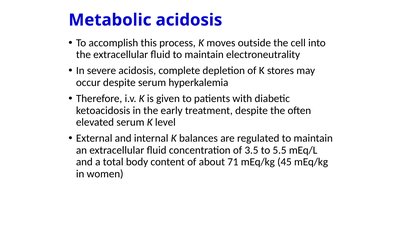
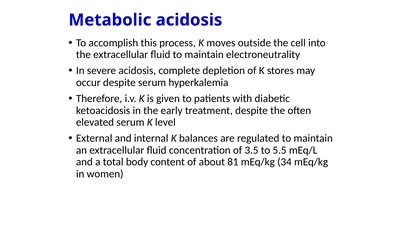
71: 71 -> 81 (233, 162)
45: 45 -> 34 (284, 162)
